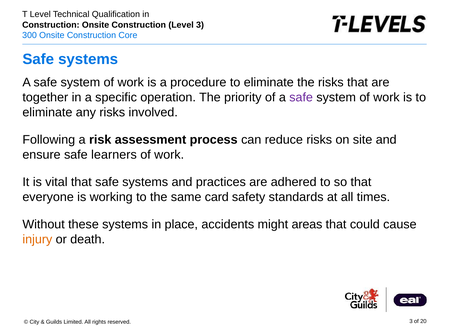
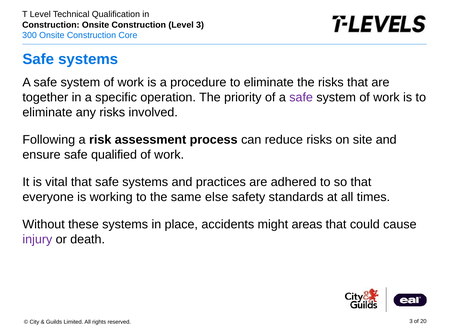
learners: learners -> qualified (114, 155)
card: card -> else (217, 197)
injury colour: orange -> purple (37, 240)
